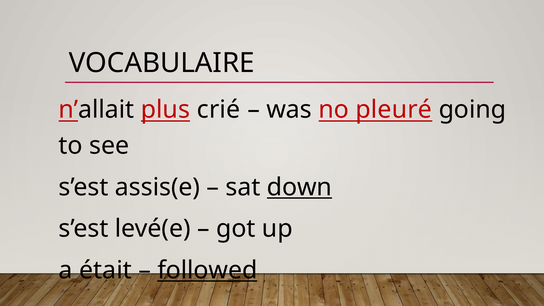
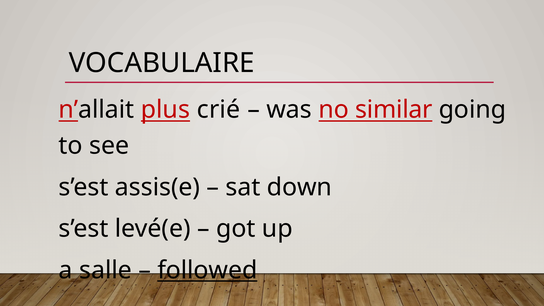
pleuré: pleuré -> similar (394, 110)
down underline: present -> none (299, 187)
était: était -> salle (106, 270)
